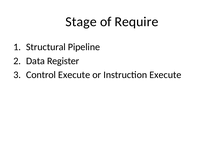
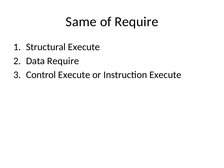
Stage: Stage -> Same (81, 22)
Structural Pipeline: Pipeline -> Execute (84, 47)
Data Register: Register -> Require (63, 61)
